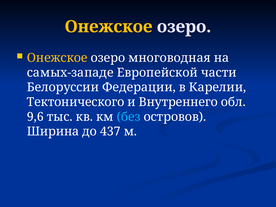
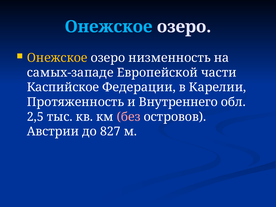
Онежское colour: yellow -> light blue (109, 27)
многоводная: многоводная -> низменность (169, 58)
Белоруссии: Белоруссии -> Каспийское (63, 87)
Тектонического: Тектонического -> Протяженность (75, 102)
9,6: 9,6 -> 2,5 (35, 117)
без colour: light blue -> pink (129, 117)
Ширина: Ширина -> Австрии (53, 132)
437: 437 -> 827 (110, 132)
